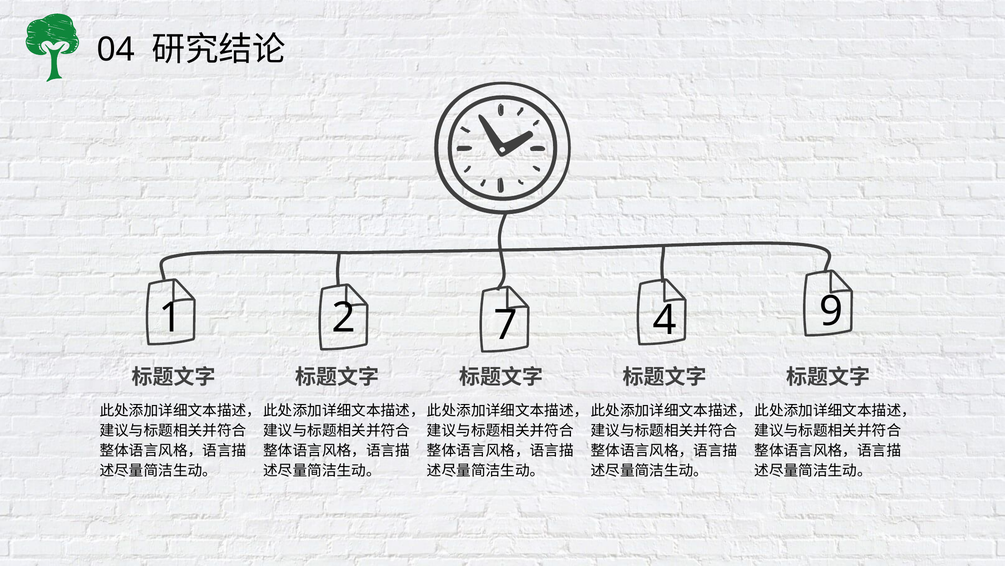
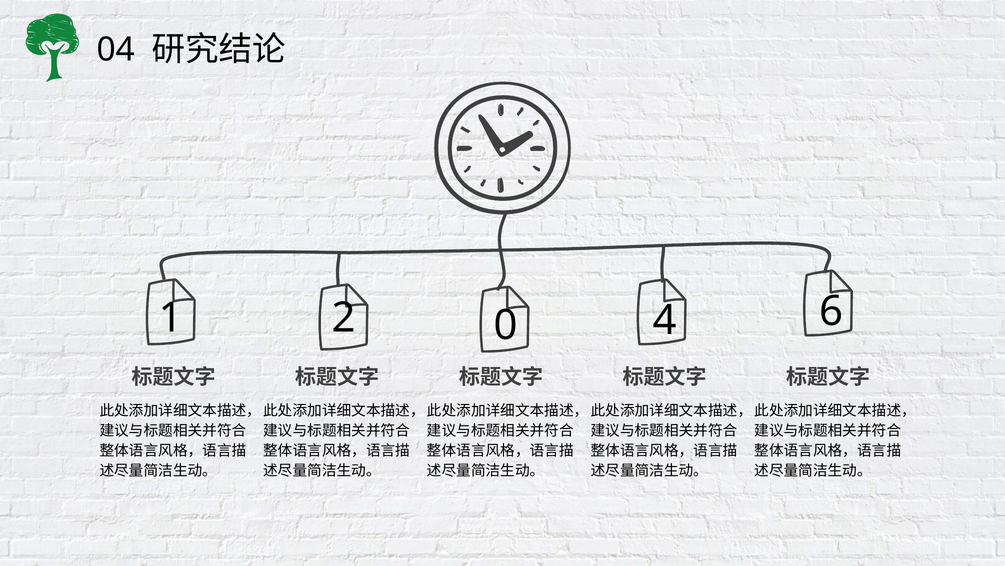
7: 7 -> 0 (506, 325)
9: 9 -> 6 (831, 311)
